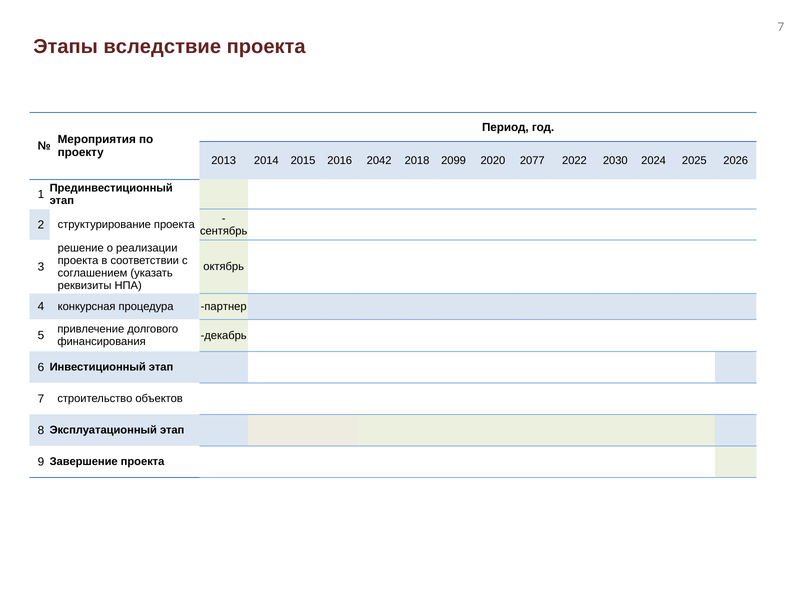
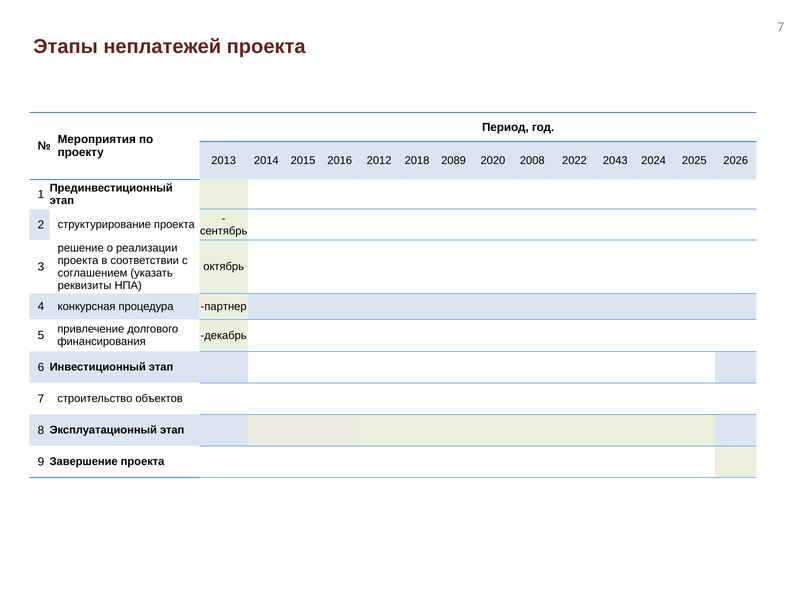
вследствие: вследствие -> неплатежей (162, 47)
2042: 2042 -> 2012 (379, 161)
2099: 2099 -> 2089 (454, 161)
2077: 2077 -> 2008 (532, 161)
2030: 2030 -> 2043 (615, 161)
